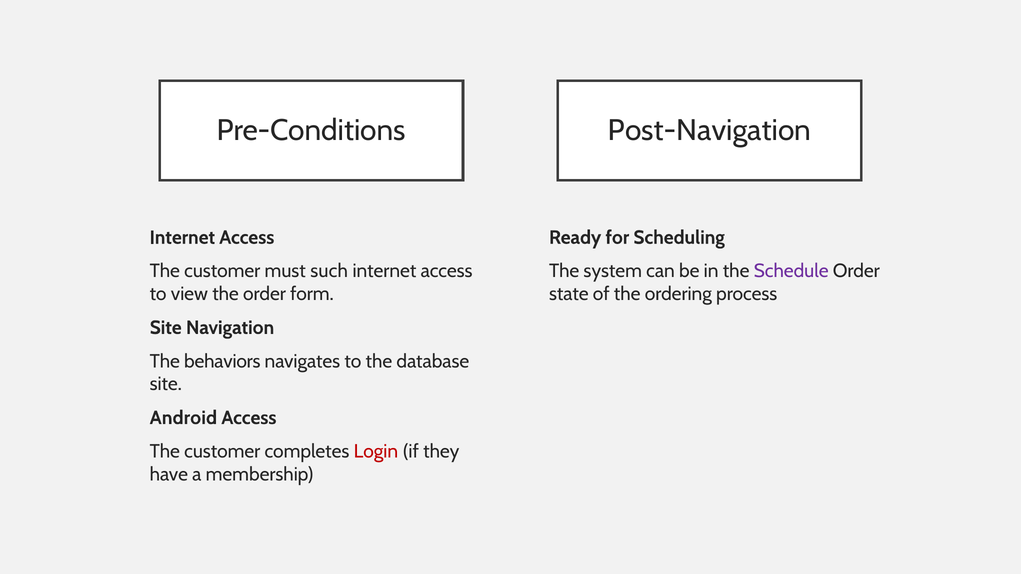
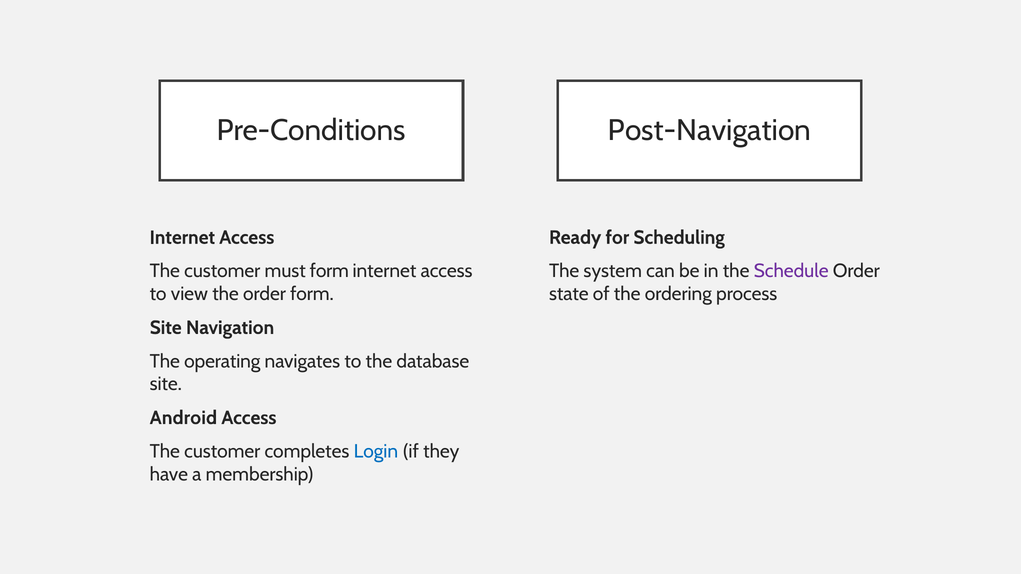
must such: such -> form (329, 271)
behaviors: behaviors -> operating (222, 361)
Login colour: red -> blue (376, 452)
